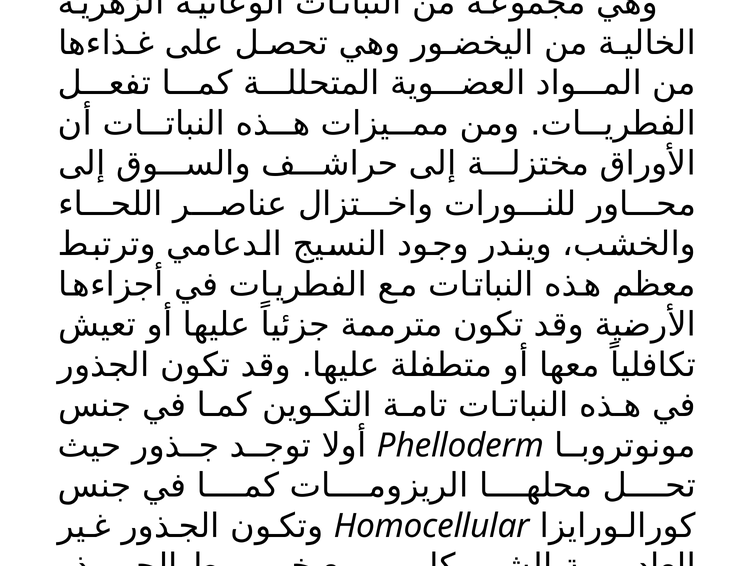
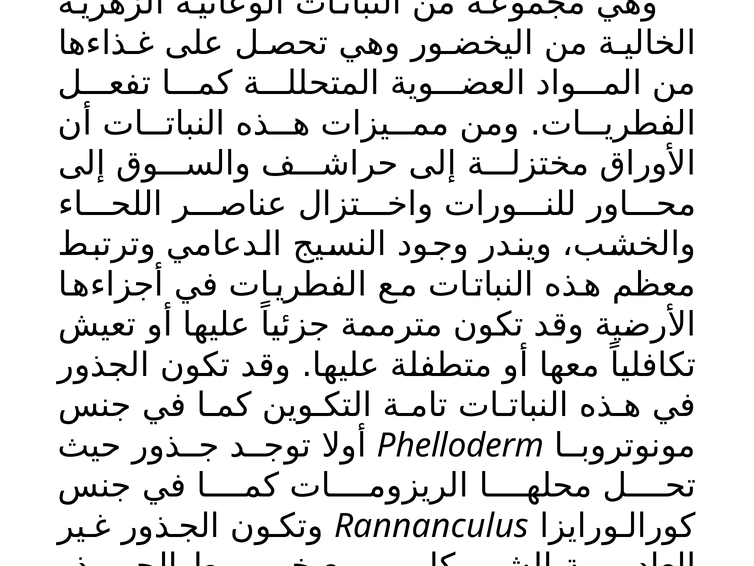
Homocellular: Homocellular -> Rannanculus (431, 526)
